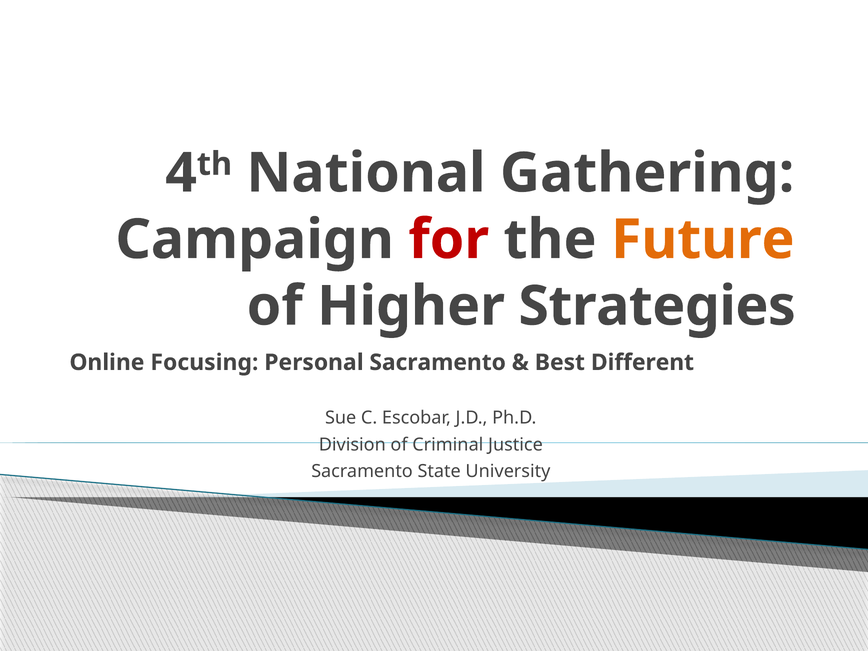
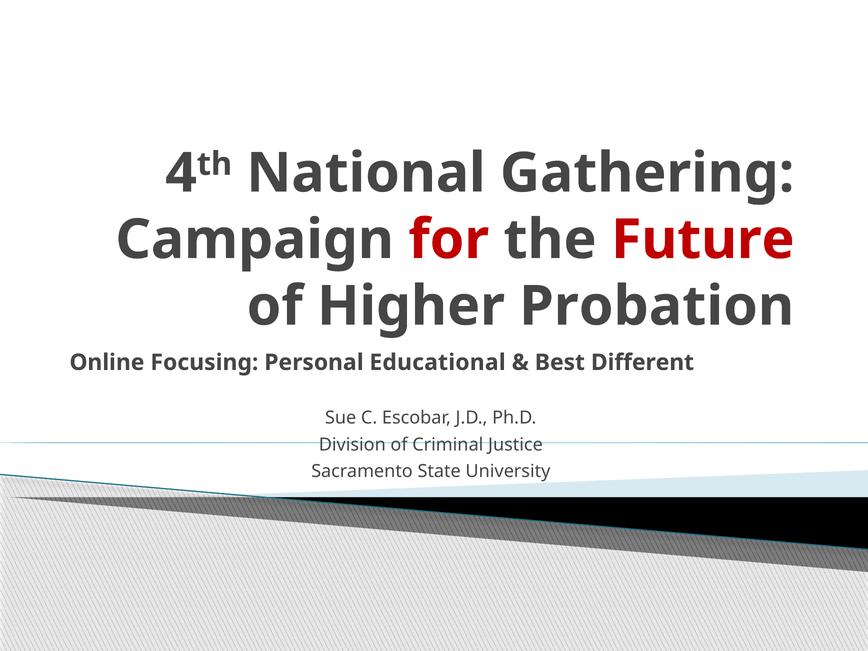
Future colour: orange -> red (703, 240)
Strategies: Strategies -> Probation (657, 306)
Personal Sacramento: Sacramento -> Educational (437, 362)
